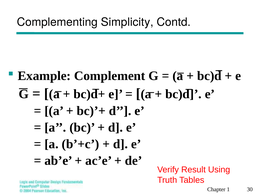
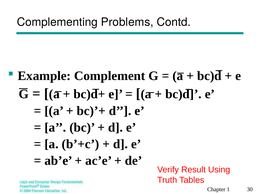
Simplicity: Simplicity -> Problems (127, 22)
